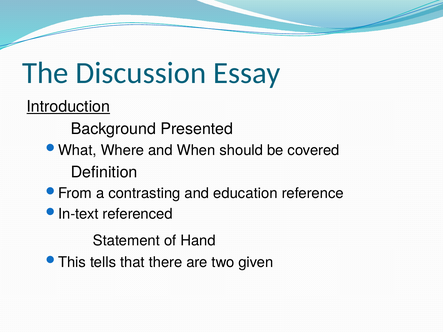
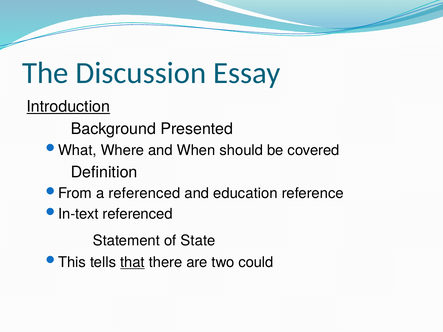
a contrasting: contrasting -> referenced (144, 194)
Hand: Hand -> State (198, 241)
that underline: none -> present (132, 262)
given: given -> could (256, 262)
